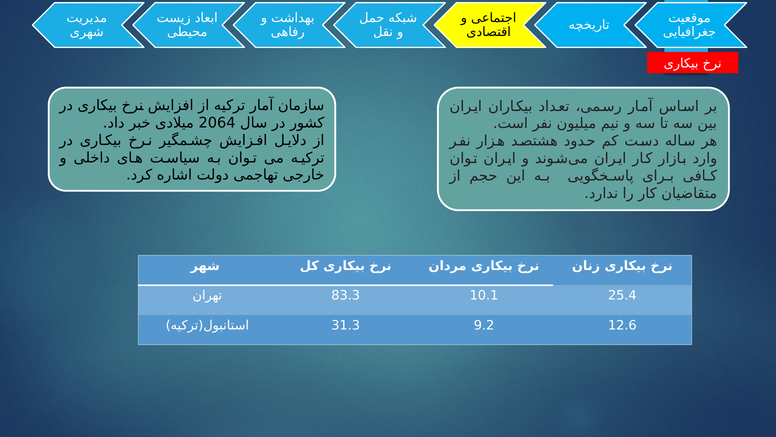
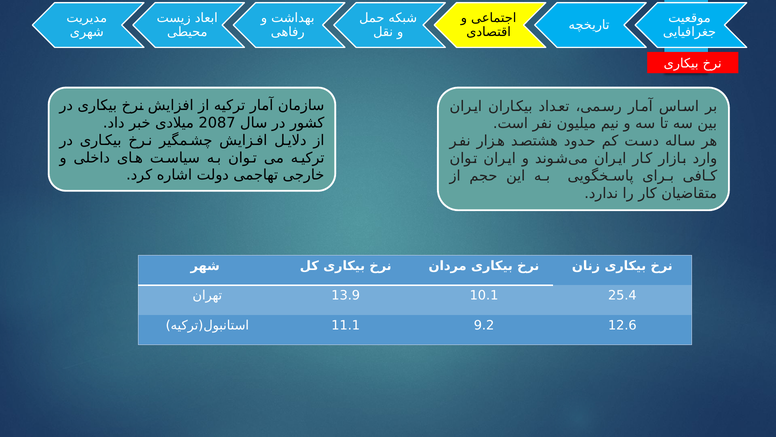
2064: 2064 -> 2087 (217, 123)
83.3: 83.3 -> 13.9 (346, 295)
31.3: 31.3 -> 11.1 (346, 325)
